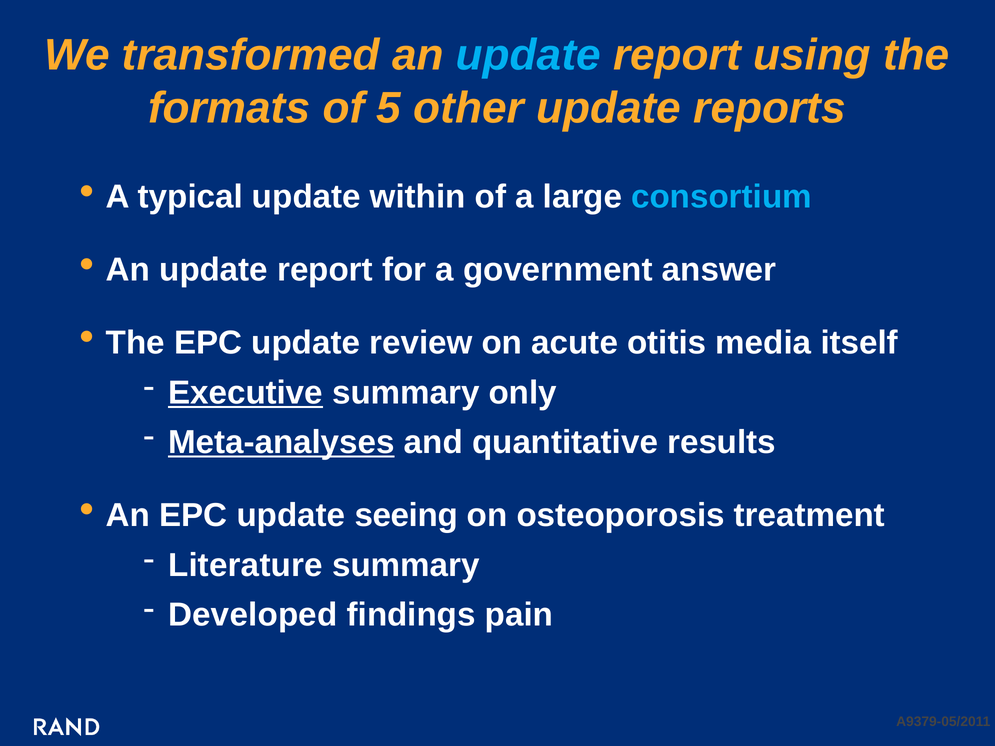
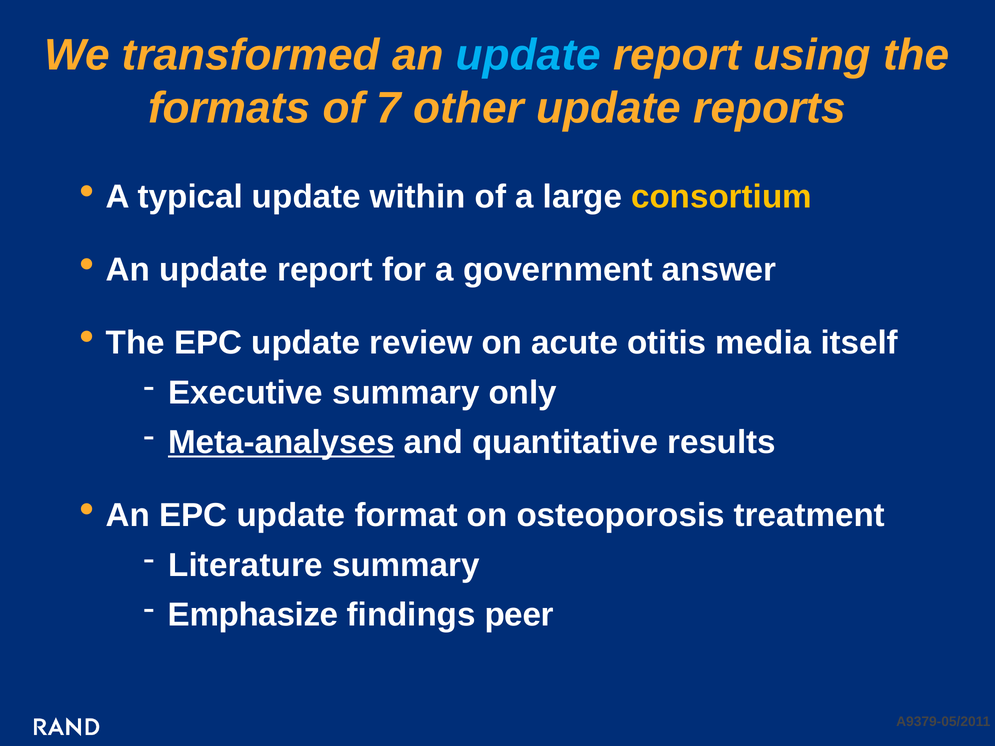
5: 5 -> 7 (389, 108)
consortium colour: light blue -> yellow (722, 197)
Executive underline: present -> none (246, 393)
seeing: seeing -> format (406, 516)
Developed: Developed -> Emphasize (253, 615)
pain: pain -> peer (519, 615)
